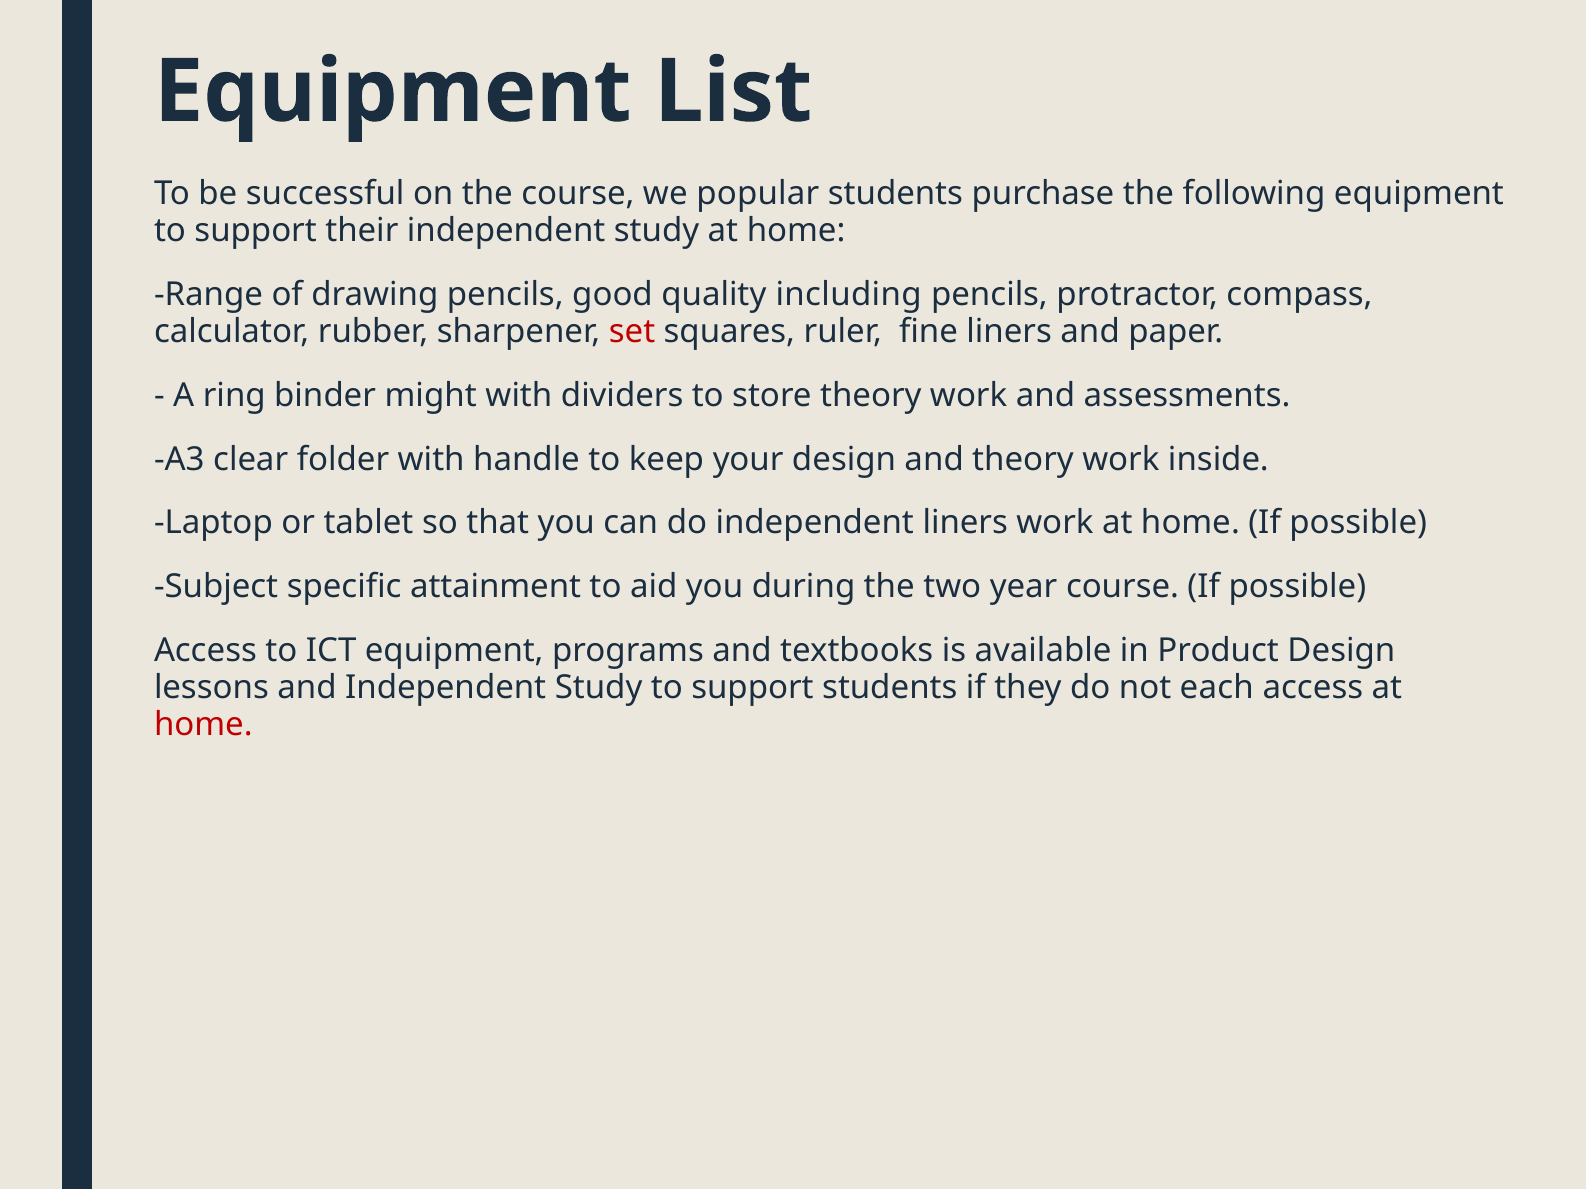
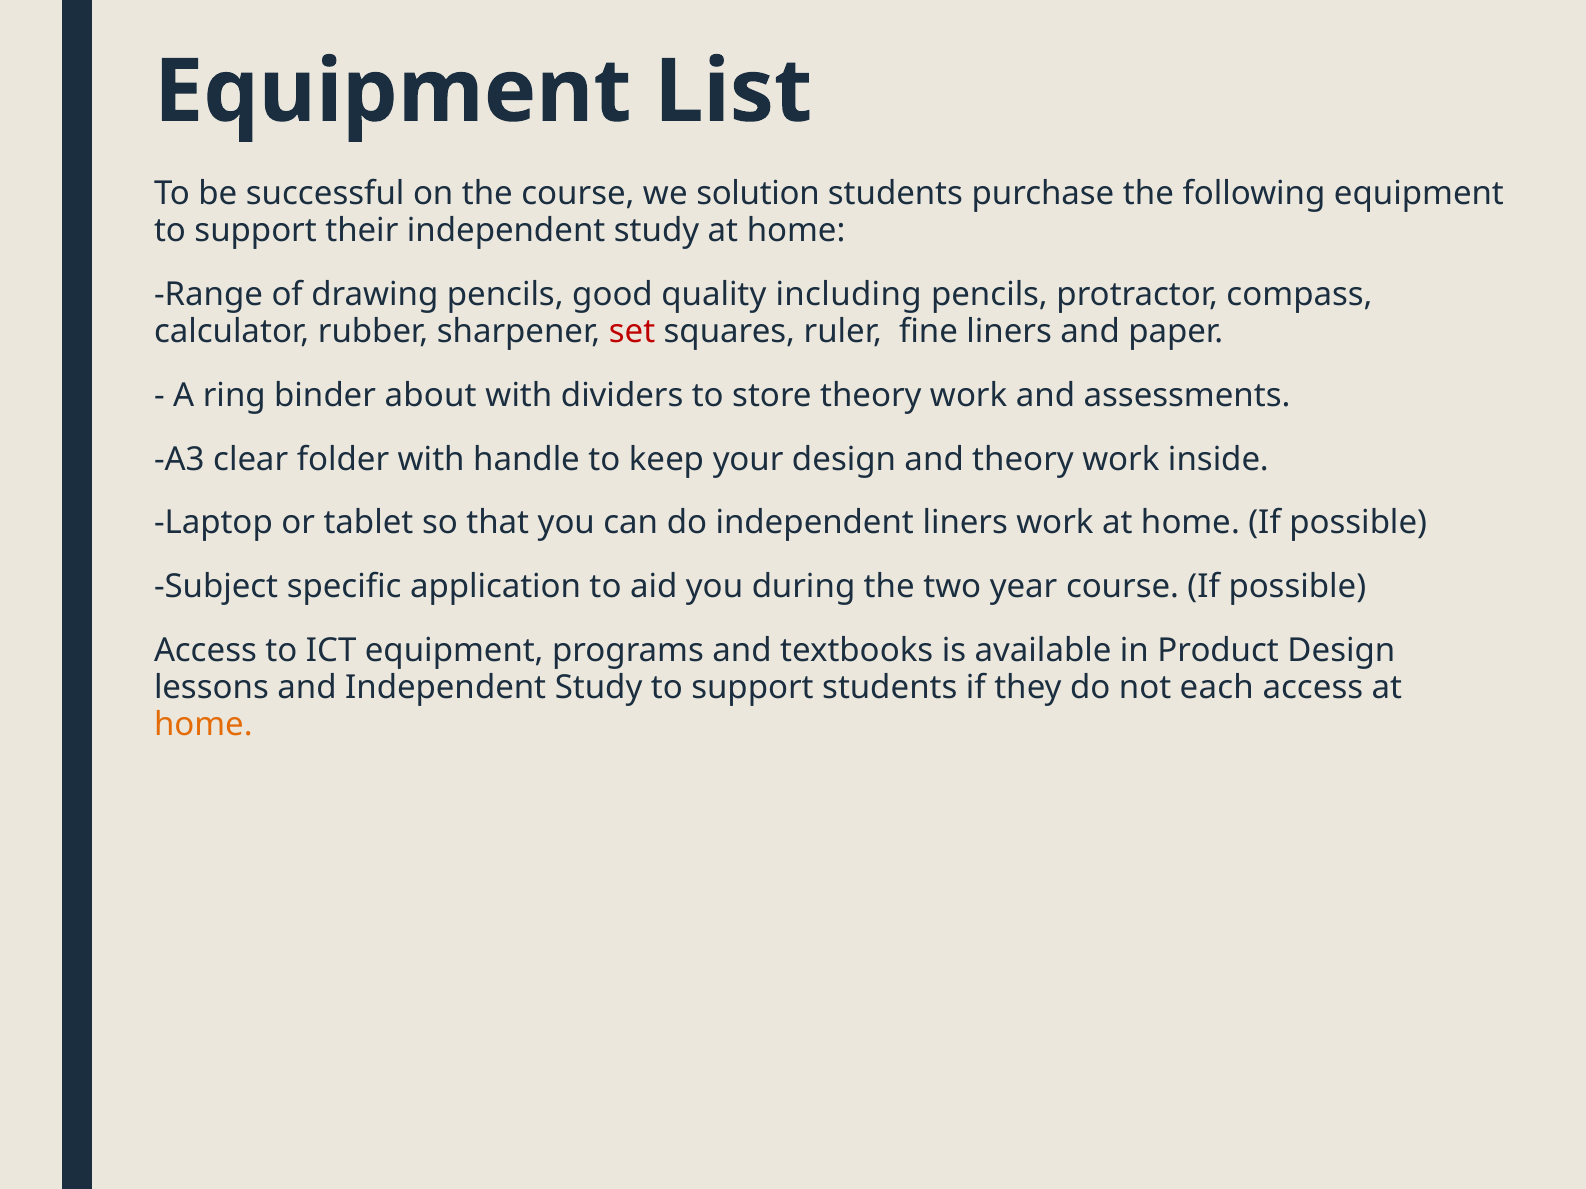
popular: popular -> solution (758, 194)
might: might -> about (431, 396)
attainment: attainment -> application (496, 587)
home colour: red -> orange (203, 725)
